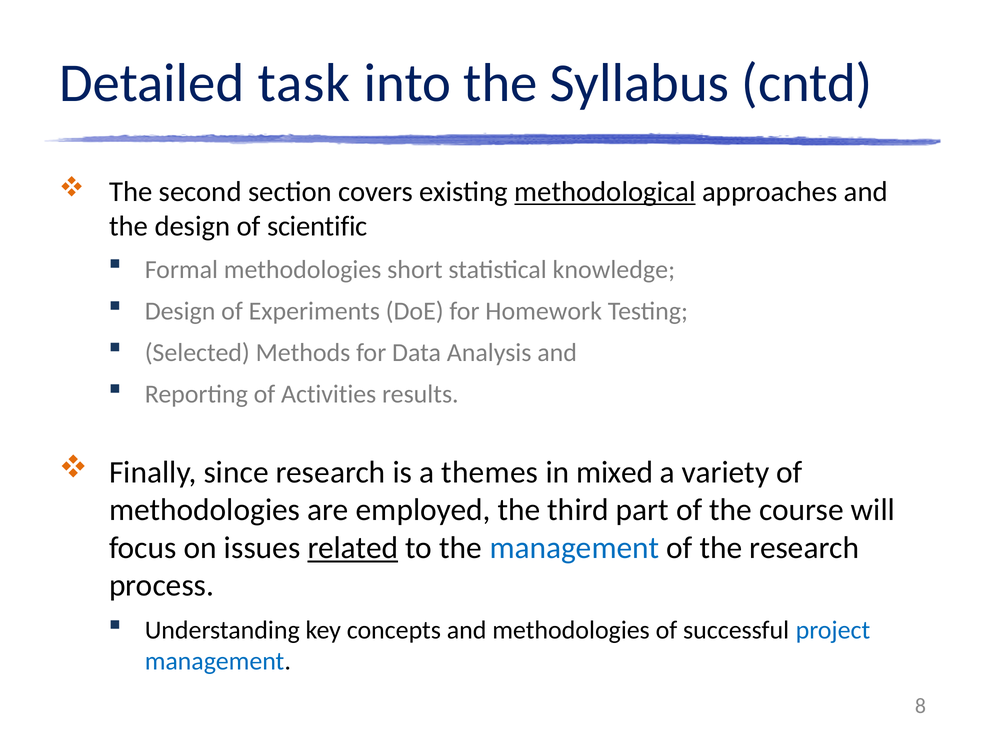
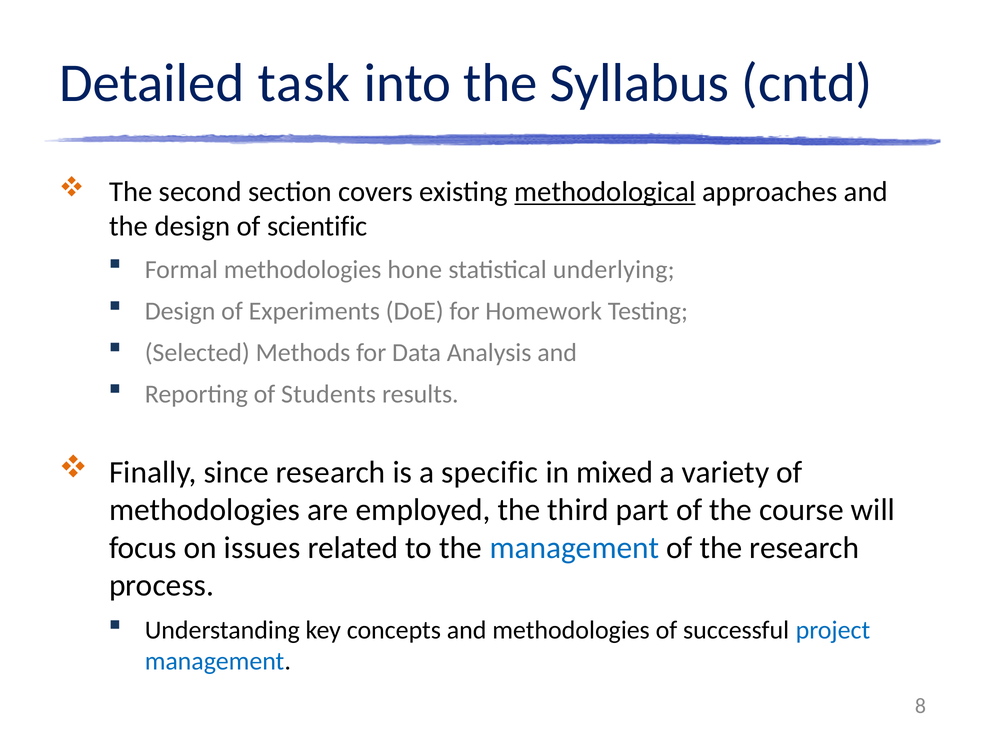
short: short -> hone (415, 269)
knowledge: knowledge -> underlying (614, 269)
Activities: Activities -> Students (329, 394)
themes: themes -> specific (490, 472)
related underline: present -> none (353, 548)
